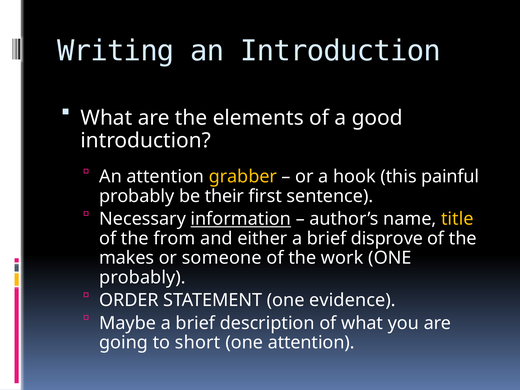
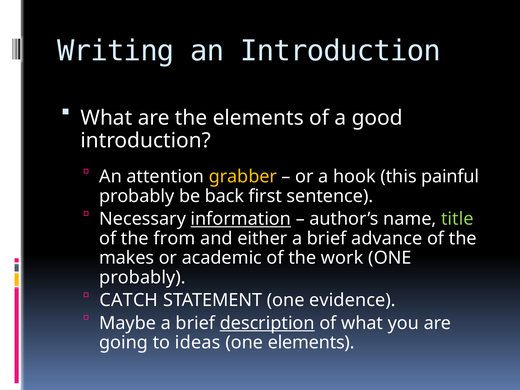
their: their -> back (224, 196)
title colour: yellow -> light green (457, 219)
disprove: disprove -> advance (387, 238)
someone: someone -> academic (222, 258)
ORDER: ORDER -> CATCH (129, 300)
description underline: none -> present (267, 323)
short: short -> ideas (198, 343)
one attention: attention -> elements (311, 343)
